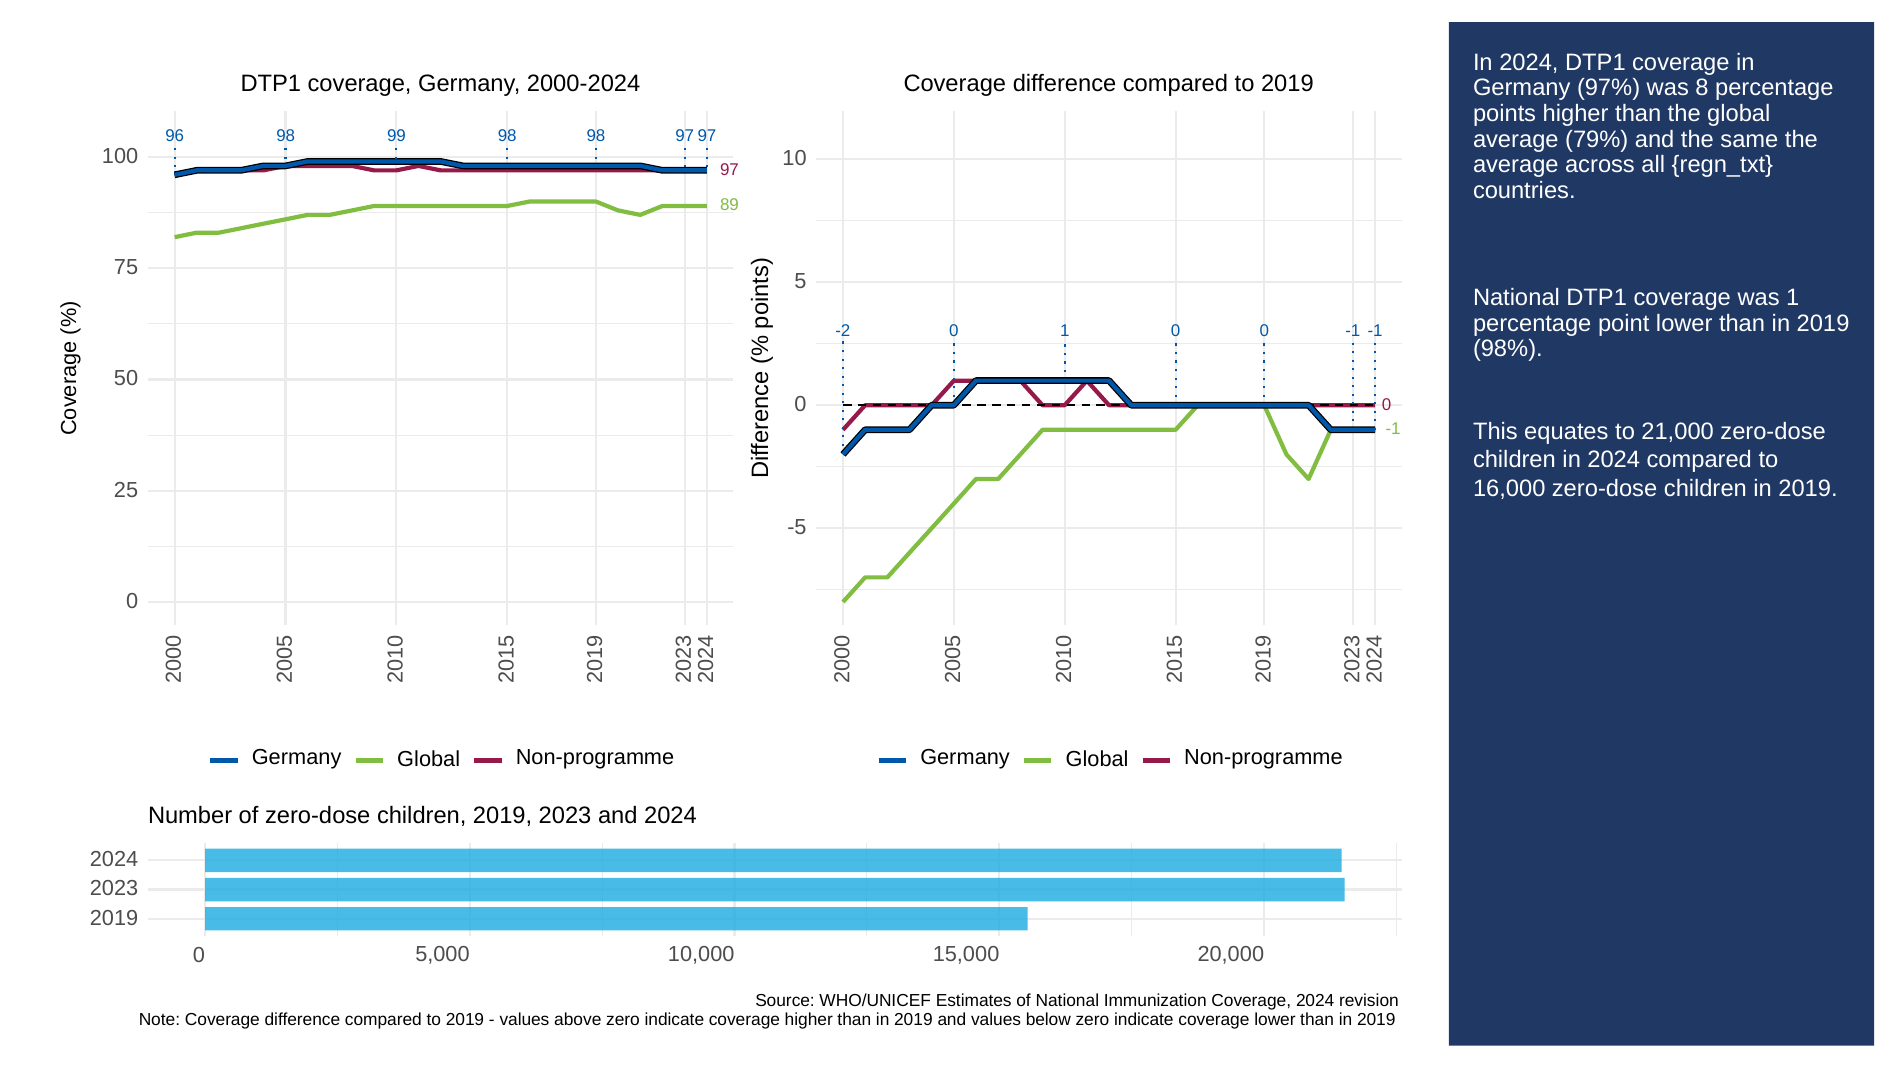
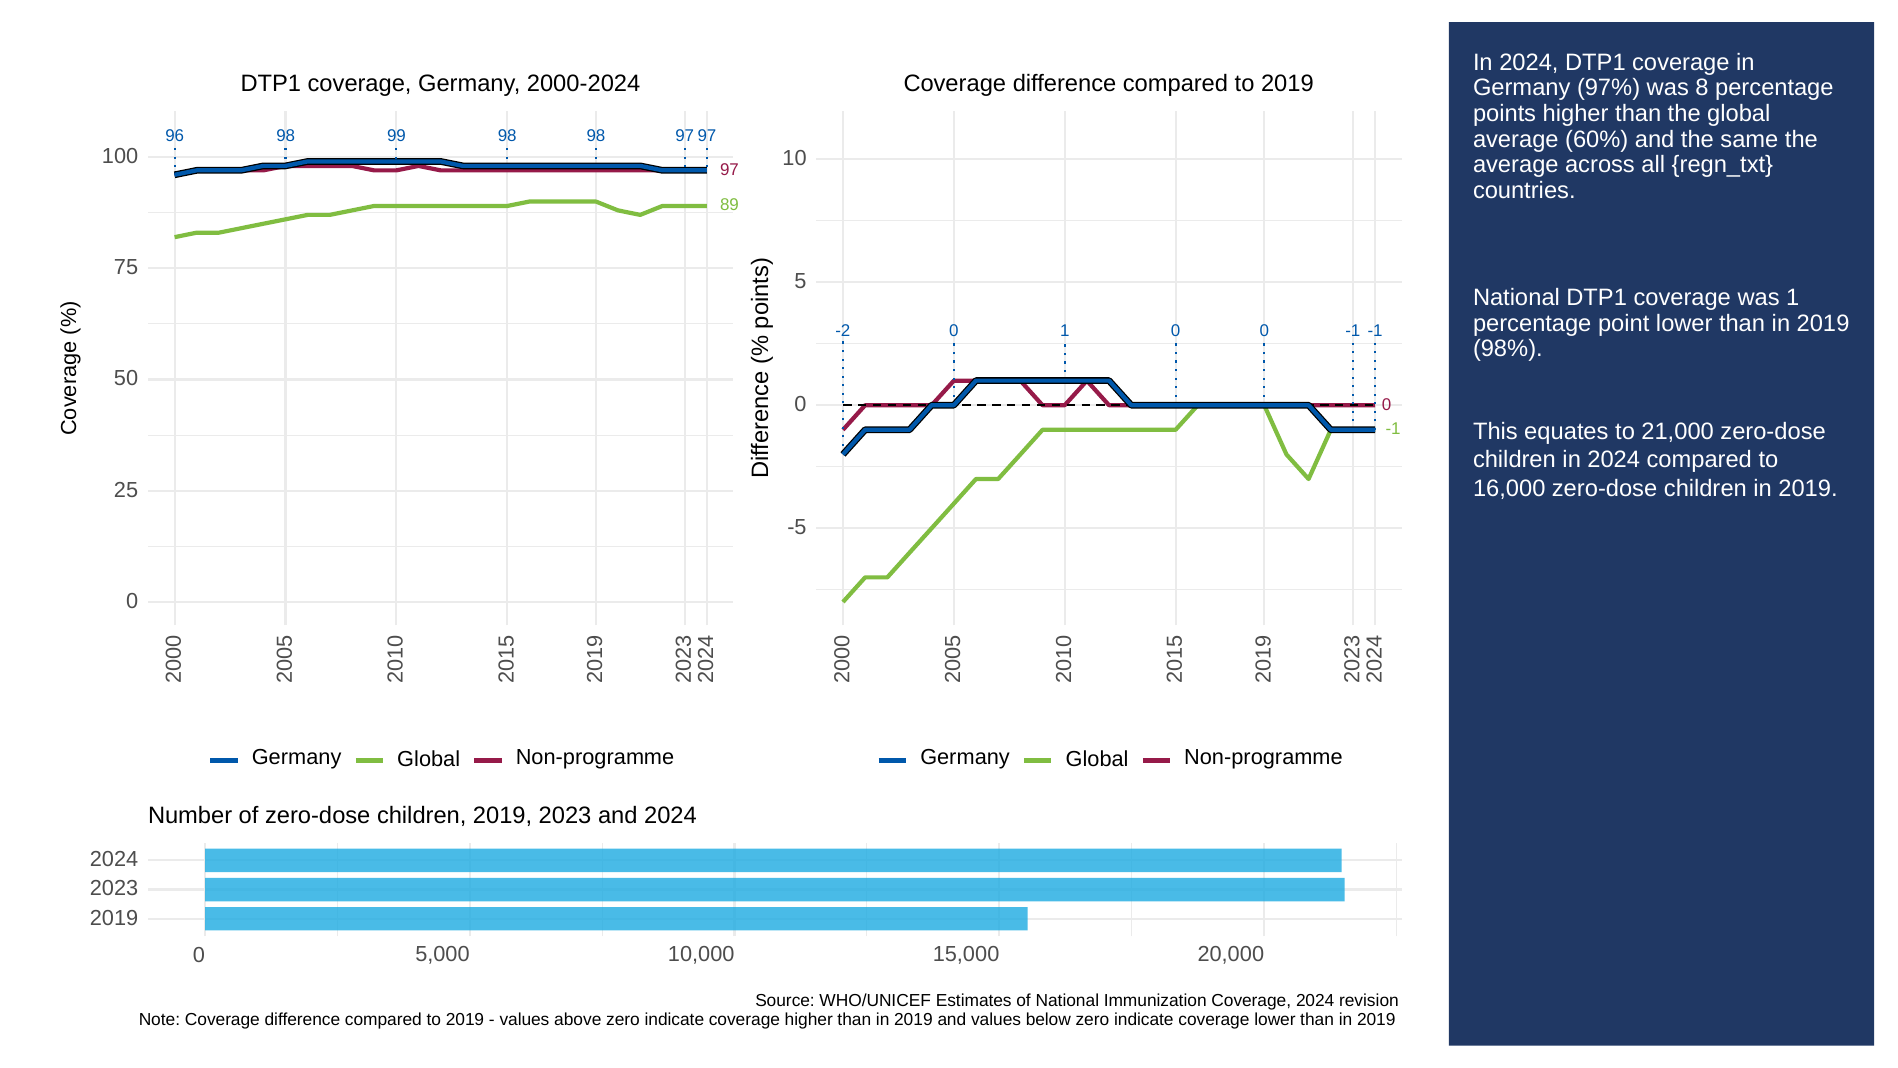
79%: 79% -> 60% (1597, 139)
